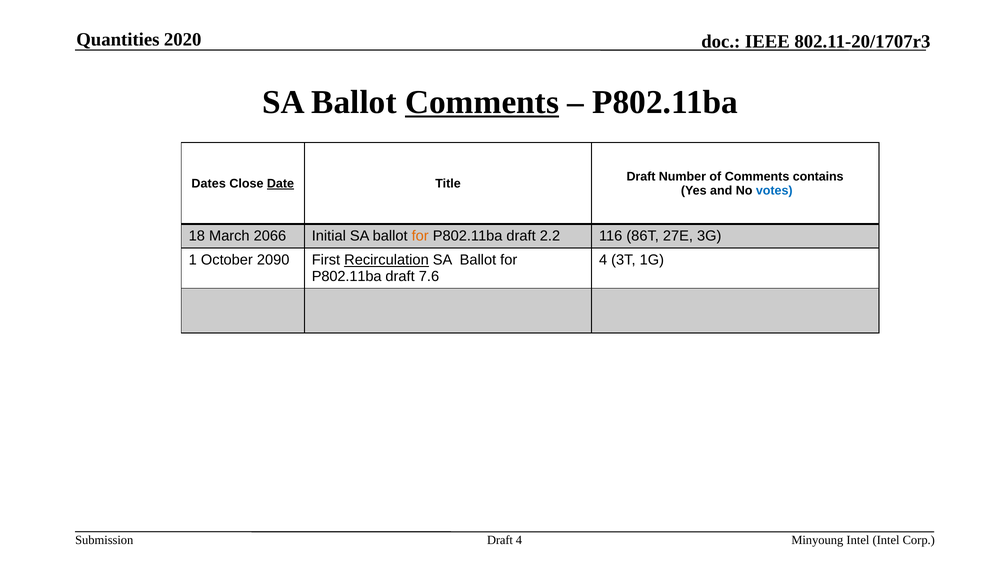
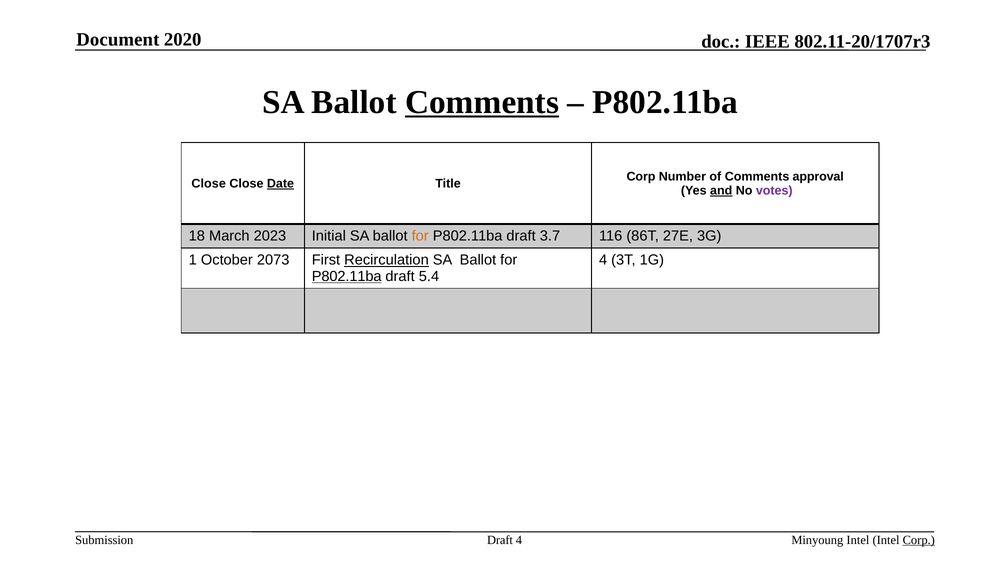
Quantities: Quantities -> Document (118, 40)
Draft: Draft -> Corp (641, 177)
contains: contains -> approval (818, 177)
Dates: Dates -> Close (209, 184)
and underline: none -> present (721, 191)
votes colour: blue -> purple (774, 191)
2066: 2066 -> 2023 (270, 236)
2.2: 2.2 -> 3.7 (550, 236)
2090: 2090 -> 2073 (273, 260)
P802.11ba underline: none -> present (347, 277)
7.6: 7.6 -> 5.4 (429, 277)
Corp underline: none -> present (919, 540)
